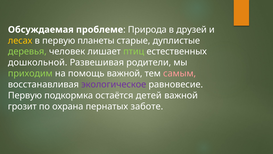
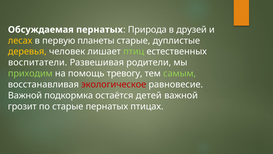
Обсуждаемая проблеме: проблеме -> пернатых (99, 30)
деревья colour: light green -> yellow (27, 51)
дошкольной: дошкольной -> воспитатели (38, 62)
помощь важной: важной -> тревогу (125, 73)
самым colour: pink -> light green (180, 73)
экологическое colour: purple -> red (114, 84)
Первую: Первую -> Важной (25, 95)
по охрана: охрана -> старые (68, 106)
заботе: заботе -> птицах (147, 106)
